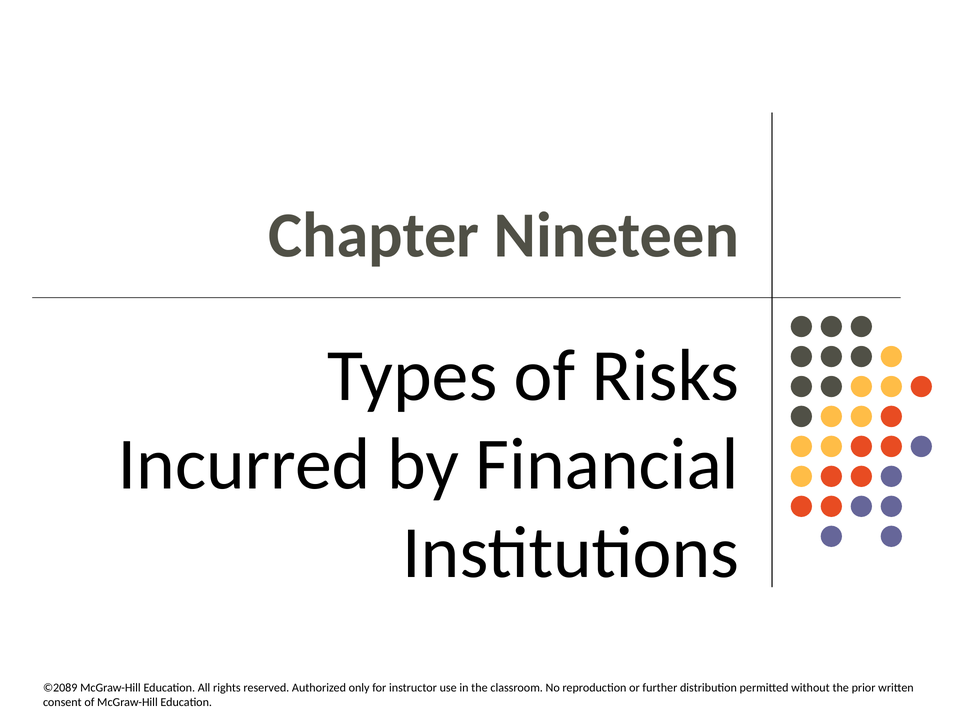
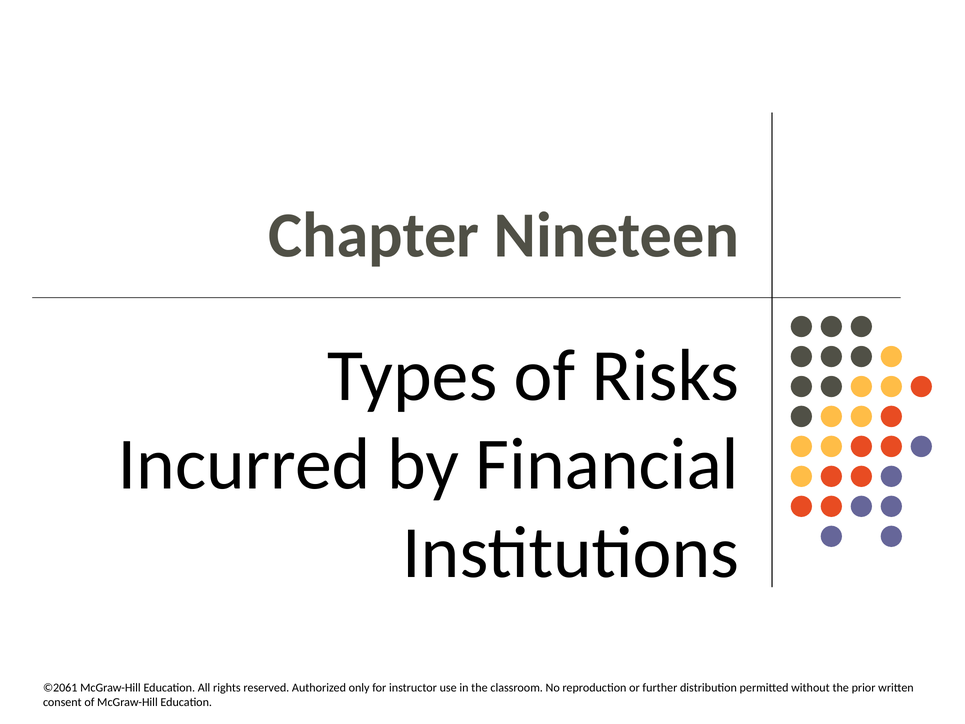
©2089: ©2089 -> ©2061 (60, 688)
